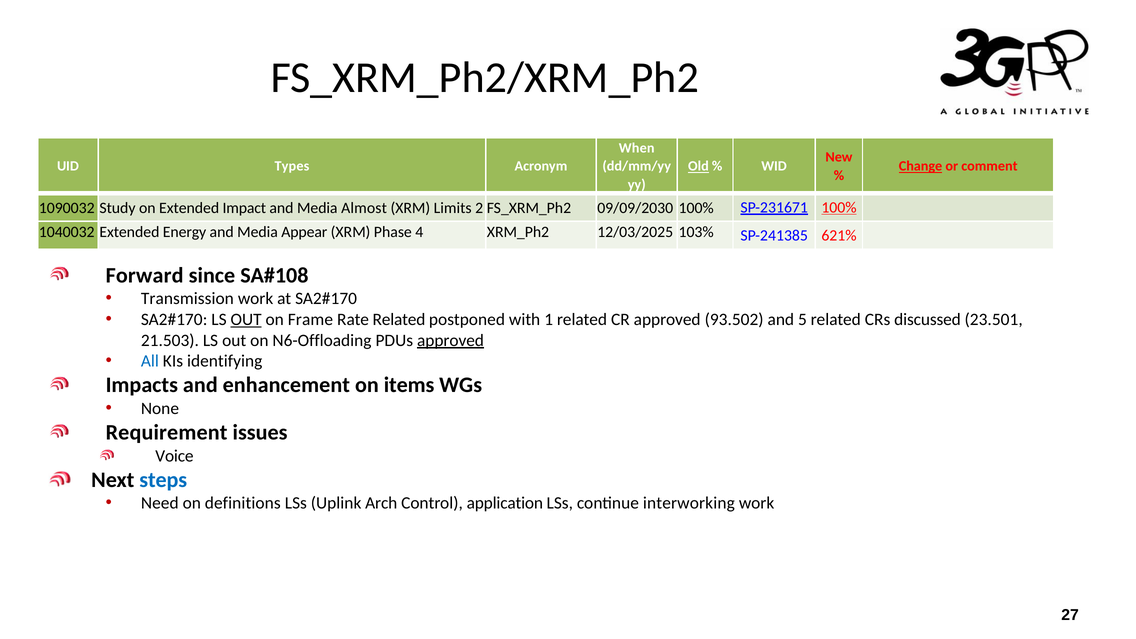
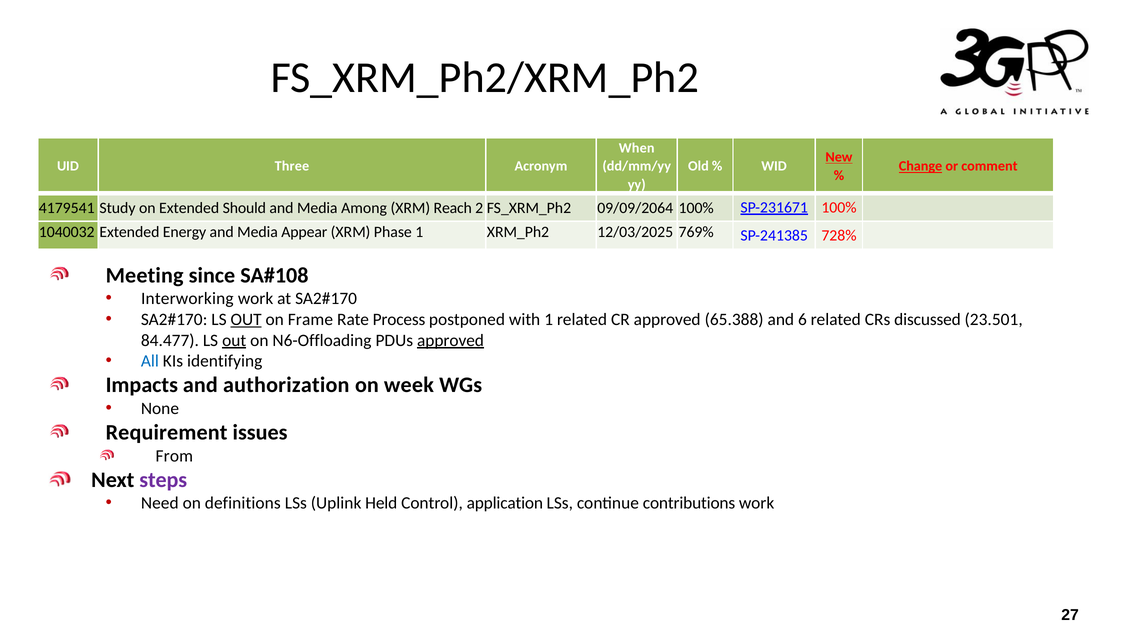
New underline: none -> present (839, 157)
Types: Types -> Three (292, 166)
Old underline: present -> none (698, 166)
1090032: 1090032 -> 4179541 (67, 208)
Impact: Impact -> Should (244, 208)
Almost: Almost -> Among (364, 208)
Limits: Limits -> Reach (453, 208)
09/09/2030: 09/09/2030 -> 09/09/2064 (635, 208)
100% underline: present -> none (839, 207)
Phase 4: 4 -> 1 (419, 232)
103%: 103% -> 769% (696, 232)
621%: 621% -> 728% (839, 235)
Forward: Forward -> Meeting (145, 275)
Transmission: Transmission -> Interworking (187, 299)
Rate Related: Related -> Process (399, 319)
93.502: 93.502 -> 65.388 (734, 319)
5: 5 -> 6 (802, 319)
21.503: 21.503 -> 84.477 (170, 340)
out underline: none -> present (234, 340)
enhancement: enhancement -> authorization (286, 385)
items: items -> week (409, 385)
Voice: Voice -> From (174, 456)
steps colour: blue -> purple (163, 480)
Arch: Arch -> Held (381, 503)
interworking: interworking -> contributions (689, 503)
